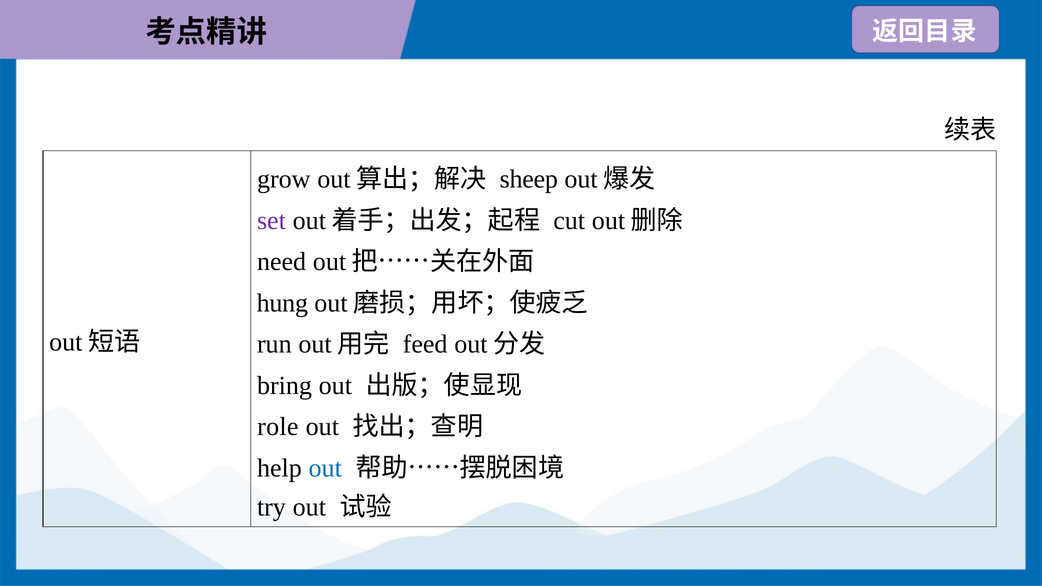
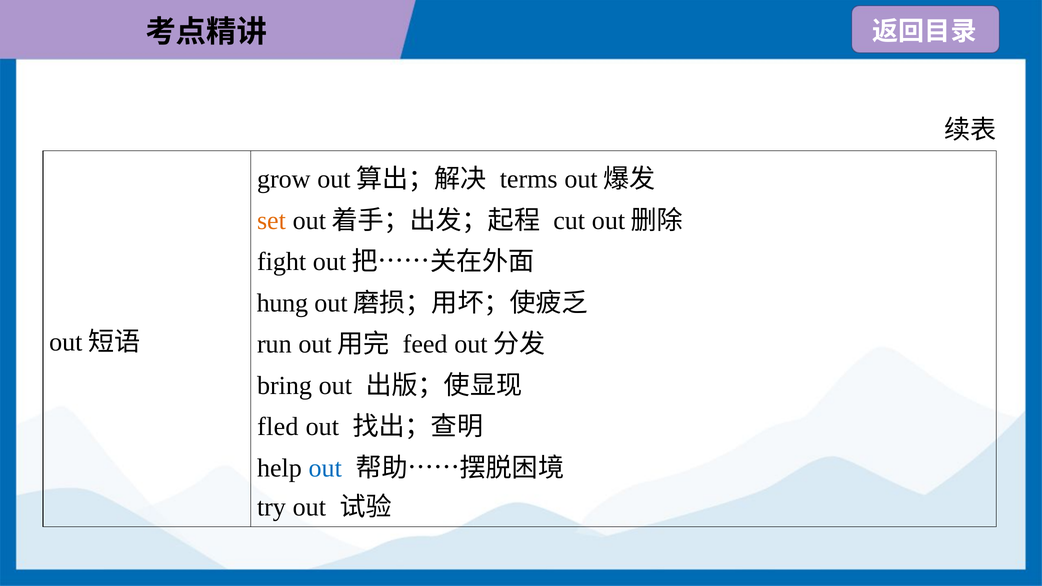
sheep: sheep -> terms (529, 179)
set colour: purple -> orange (271, 221)
need: need -> fight (282, 262)
role: role -> fled (278, 427)
